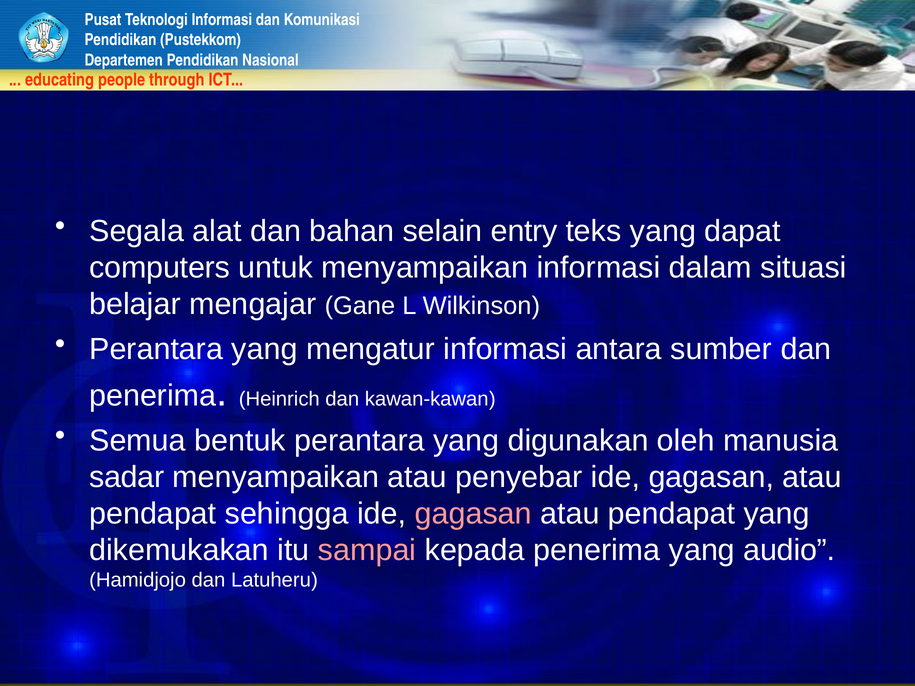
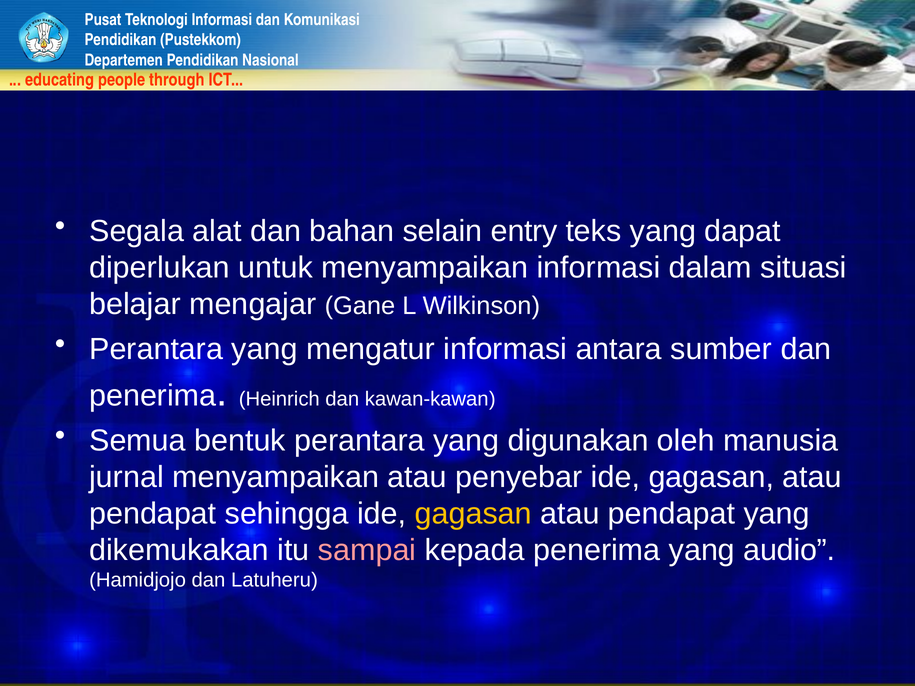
computers: computers -> diperlukan (160, 268)
sadar: sadar -> jurnal (127, 477)
gagasan colour: pink -> yellow (473, 514)
